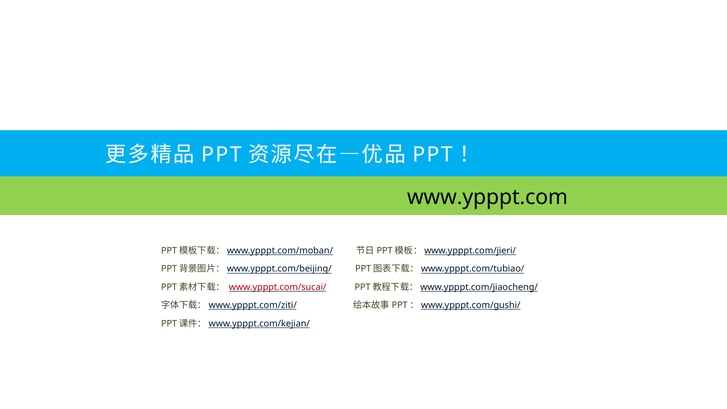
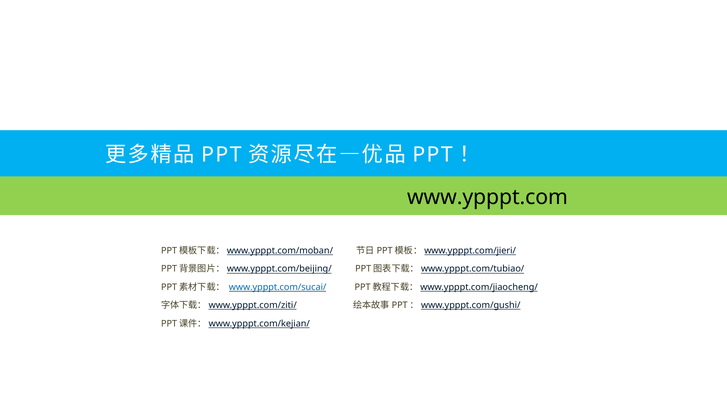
www.ypppt.com/sucai/ colour: red -> blue (278, 287)
